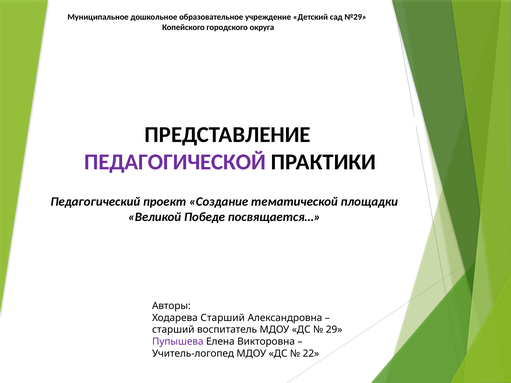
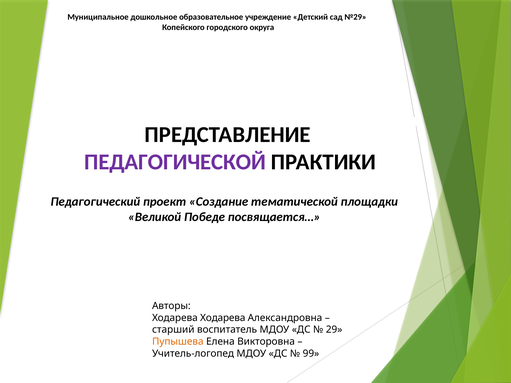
Ходарева Старший: Старший -> Ходарева (223, 318)
Пупышева colour: purple -> orange (178, 342)
22: 22 -> 99 (311, 354)
